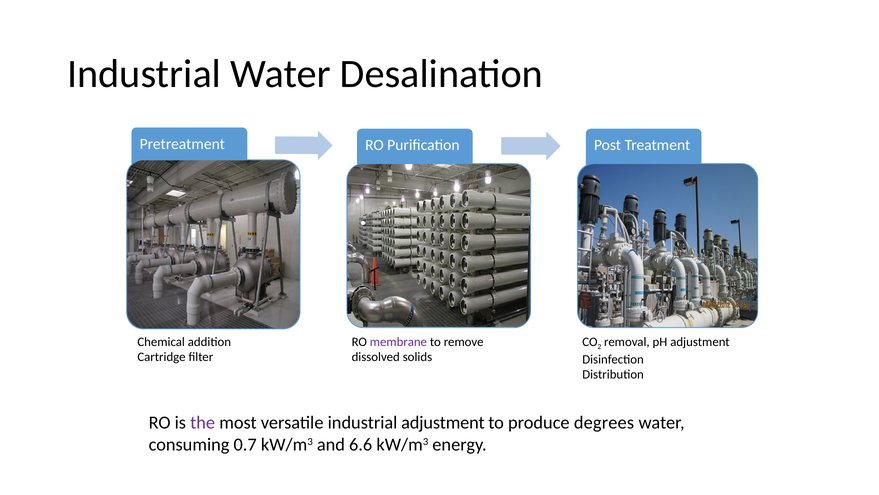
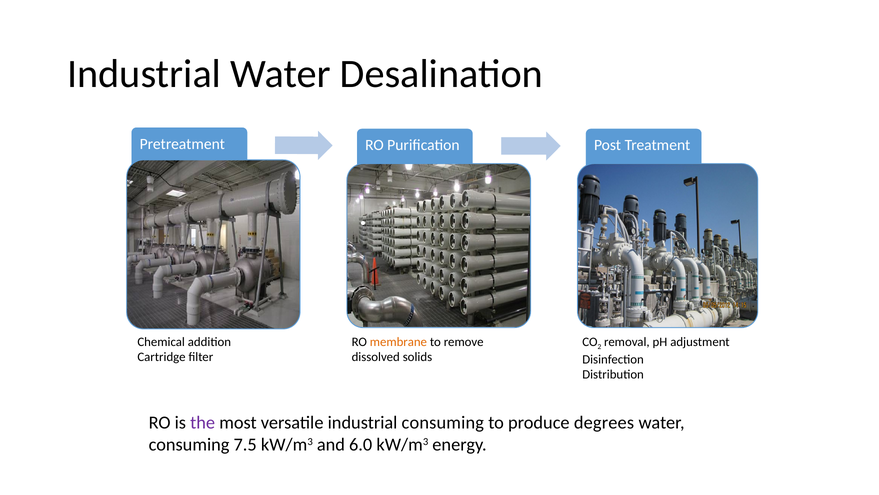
membrane colour: purple -> orange (398, 341)
industrial adjustment: adjustment -> consuming (443, 422)
0.7: 0.7 -> 7.5 (245, 444)
6.6: 6.6 -> 6.0 (361, 444)
